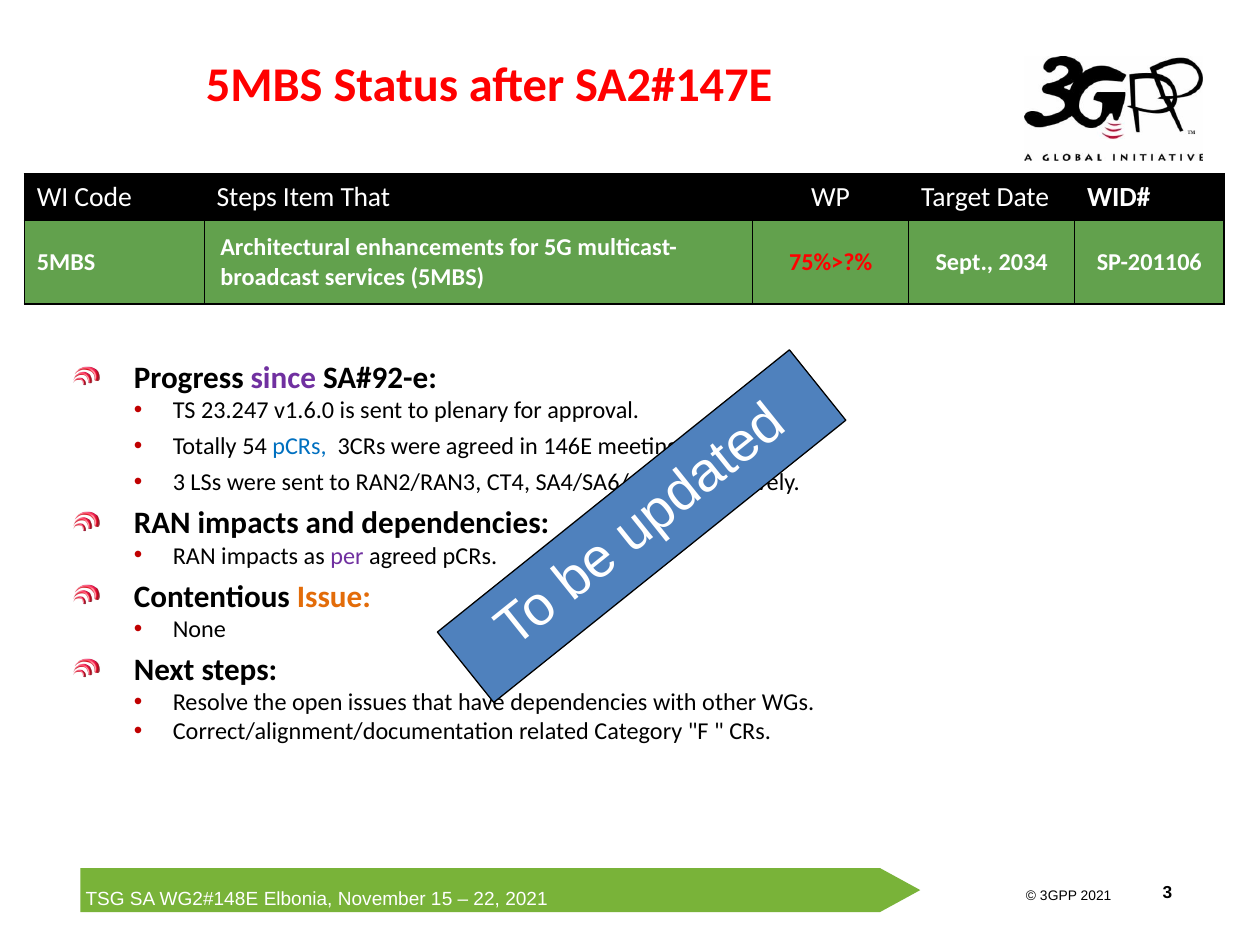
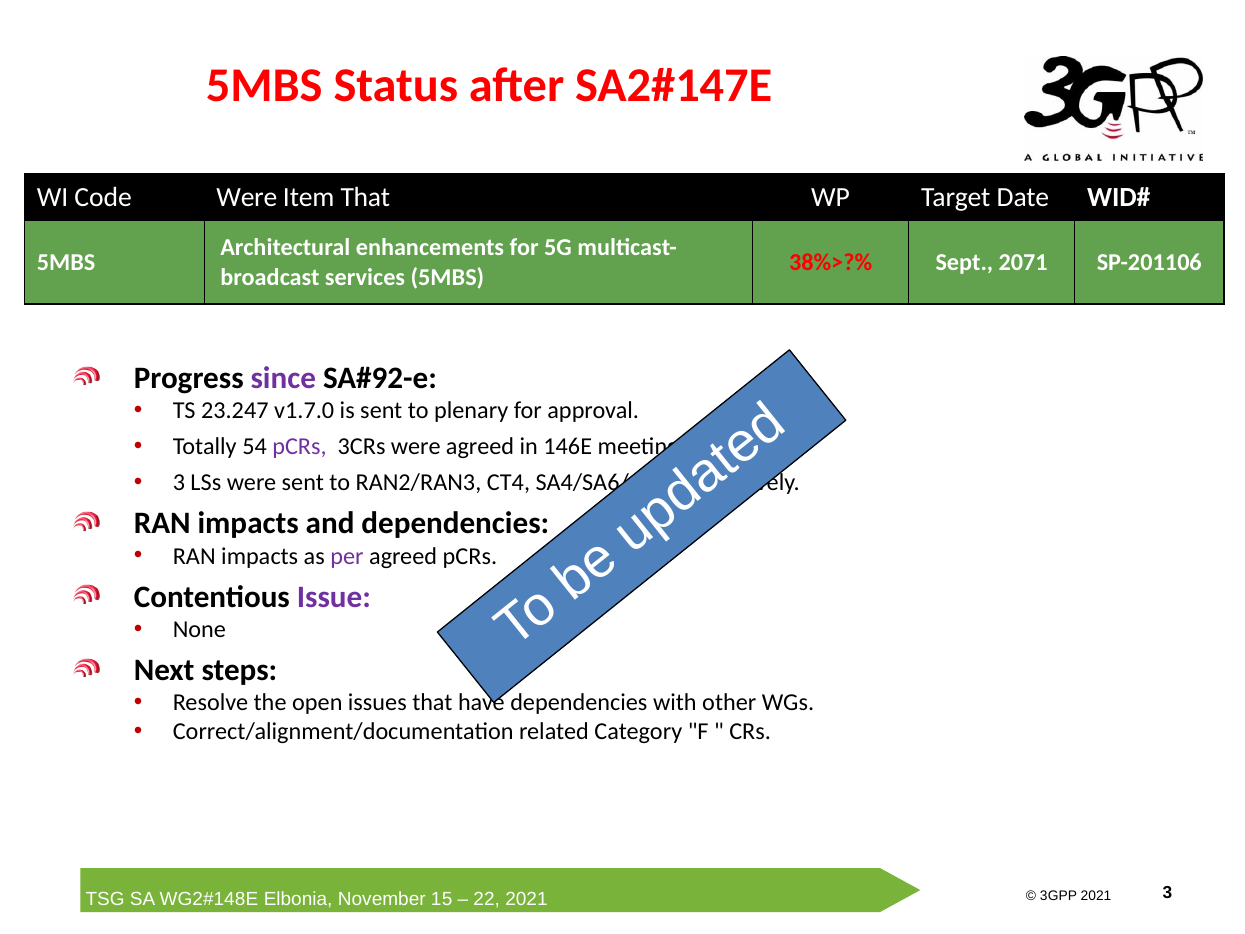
Code Steps: Steps -> Were (247, 197)
75%>?%: 75%>?% -> 38%>?% (831, 262)
2034: 2034 -> 2071 (1023, 262)
v1.6.0: v1.6.0 -> v1.7.0 (304, 411)
pCRs colour: blue -> purple (299, 447)
Issue colour: orange -> purple (334, 597)
